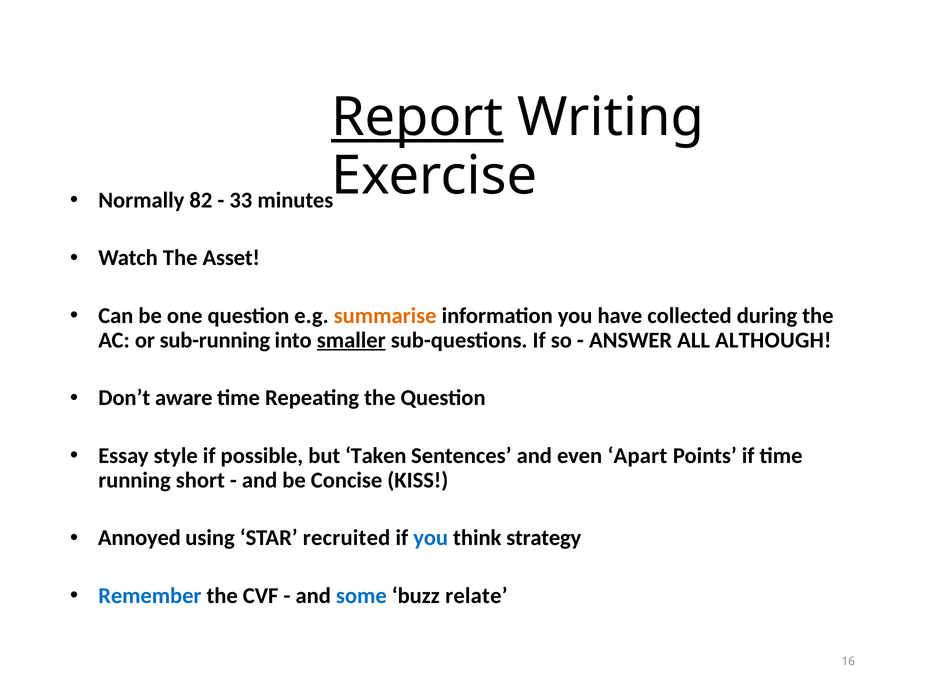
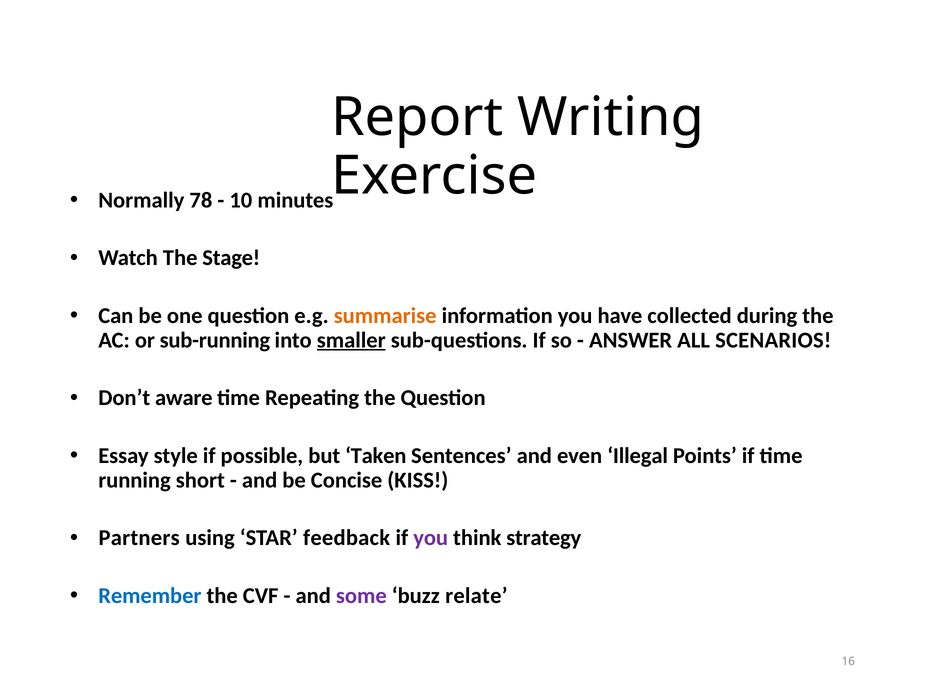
Report underline: present -> none (417, 117)
82: 82 -> 78 (201, 200)
33: 33 -> 10 (241, 200)
Asset: Asset -> Stage (231, 258)
ALTHOUGH: ALTHOUGH -> SCENARIOS (773, 340)
Apart: Apart -> Illegal (638, 456)
Annoyed: Annoyed -> Partners (139, 538)
recruited: recruited -> feedback (347, 538)
you colour: blue -> purple (431, 538)
some colour: blue -> purple (361, 595)
